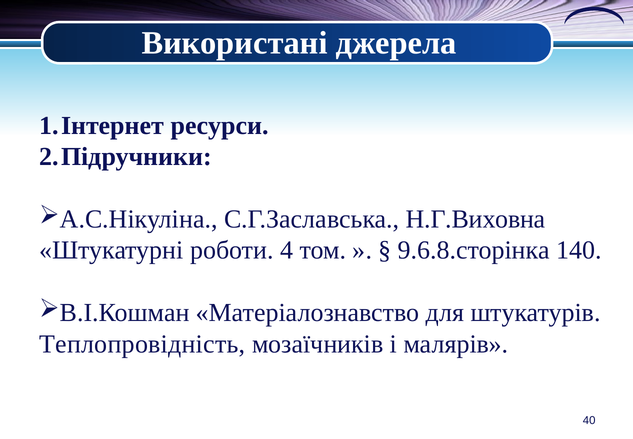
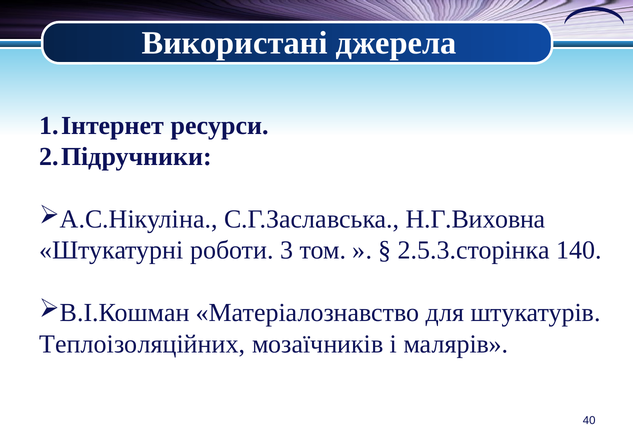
4: 4 -> 3 (287, 250)
9.6.8.сторінка: 9.6.8.сторінка -> 2.5.3.сторінка (474, 250)
Теплопровідність: Теплопровідність -> Теплоізоляційних (142, 343)
